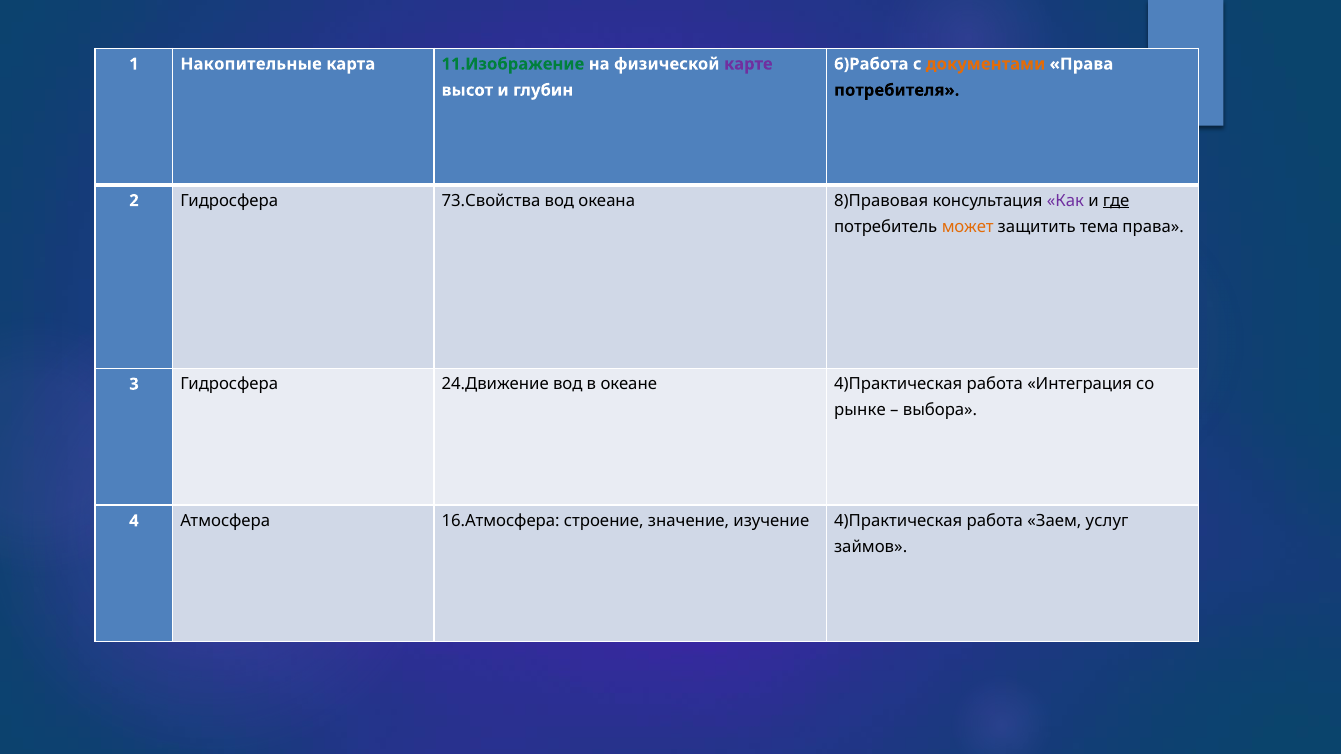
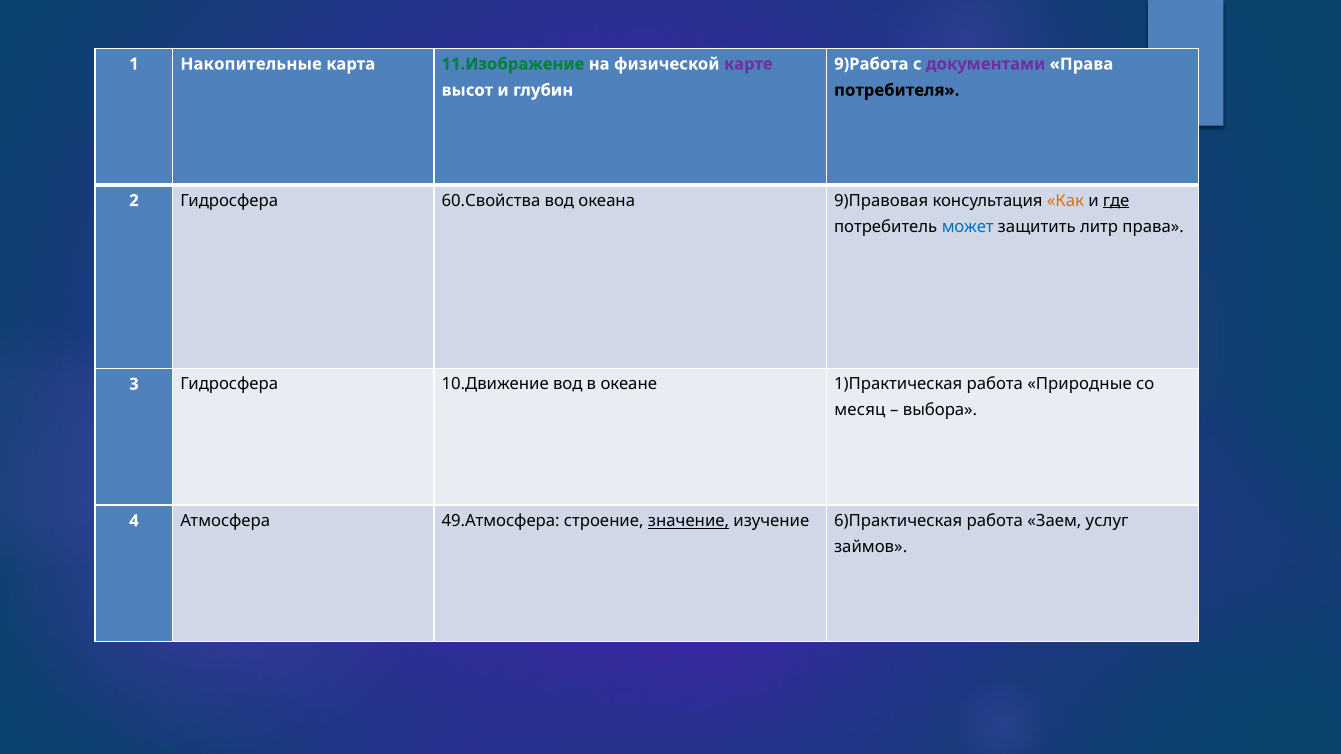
6)Работа: 6)Работа -> 9)Работа (871, 64)
документами colour: orange -> purple (986, 64)
73.Свойства: 73.Свойства -> 60.Свойства (491, 201)
8)Правовая: 8)Правовая -> 9)Правовая (881, 201)
Как colour: purple -> orange (1065, 201)
может colour: orange -> blue (968, 227)
тема: тема -> литр (1099, 227)
24.Движение: 24.Движение -> 10.Движение (495, 384)
океане 4)Практическая: 4)Практическая -> 1)Практическая (898, 384)
Интеграция: Интеграция -> Природные (1080, 384)
рынке: рынке -> месяц (860, 411)
16.Атмосфера: 16.Атмосфера -> 49.Атмосфера (501, 521)
значение underline: none -> present (689, 521)
изучение 4)Практическая: 4)Практическая -> 6)Практическая (898, 521)
